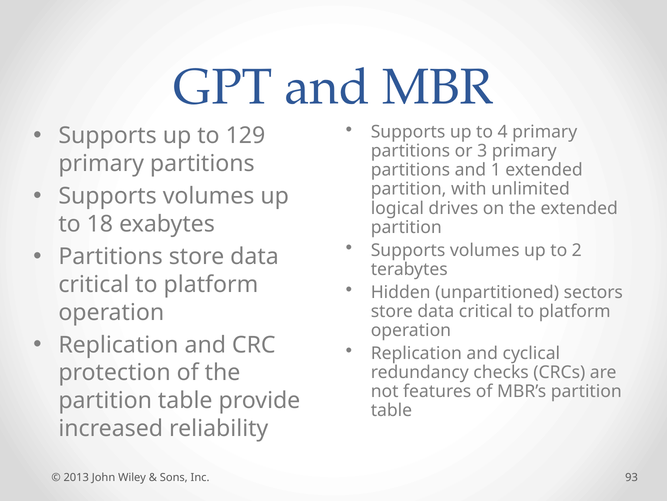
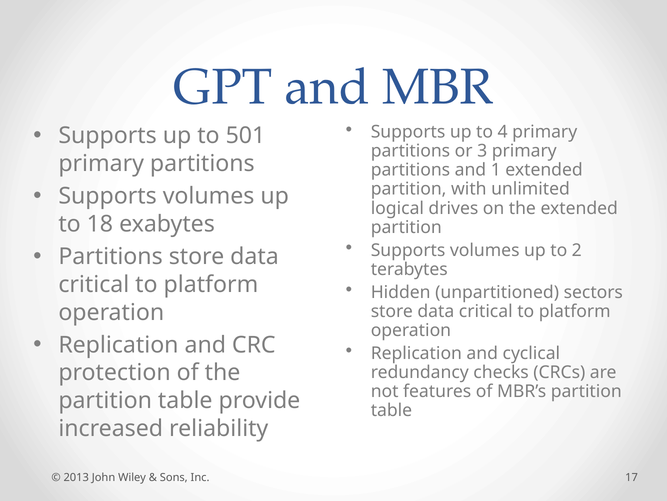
129: 129 -> 501 (245, 136)
93: 93 -> 17 (632, 477)
